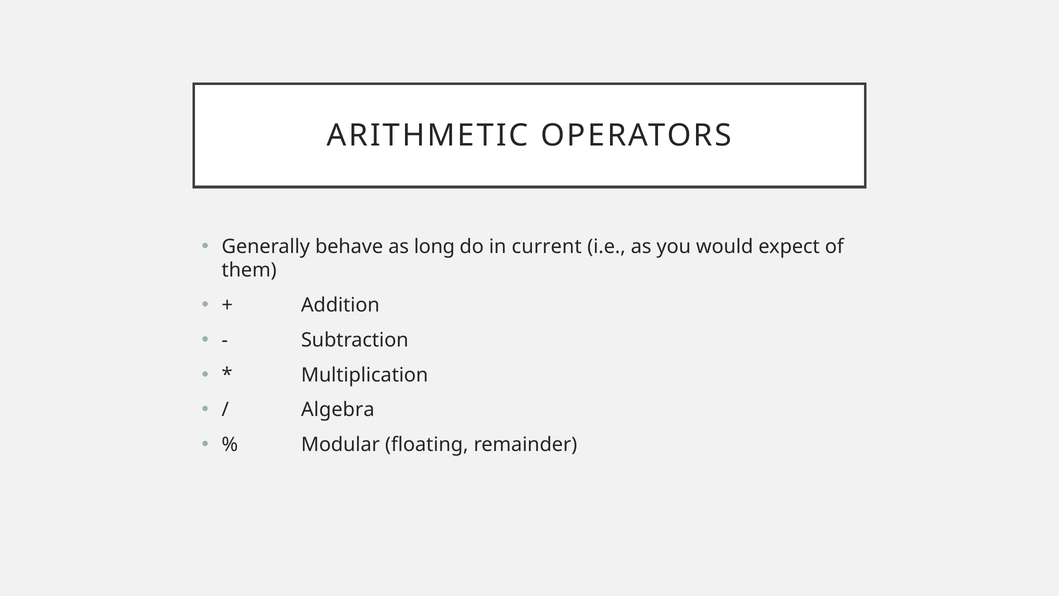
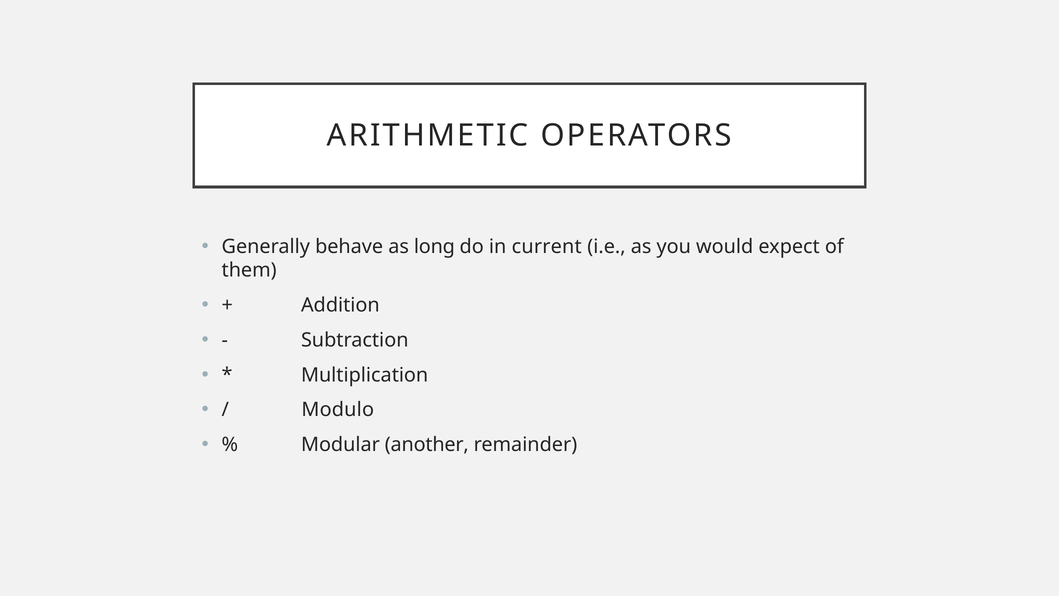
Algebra: Algebra -> Modulo (338, 410)
floating: floating -> another (427, 445)
